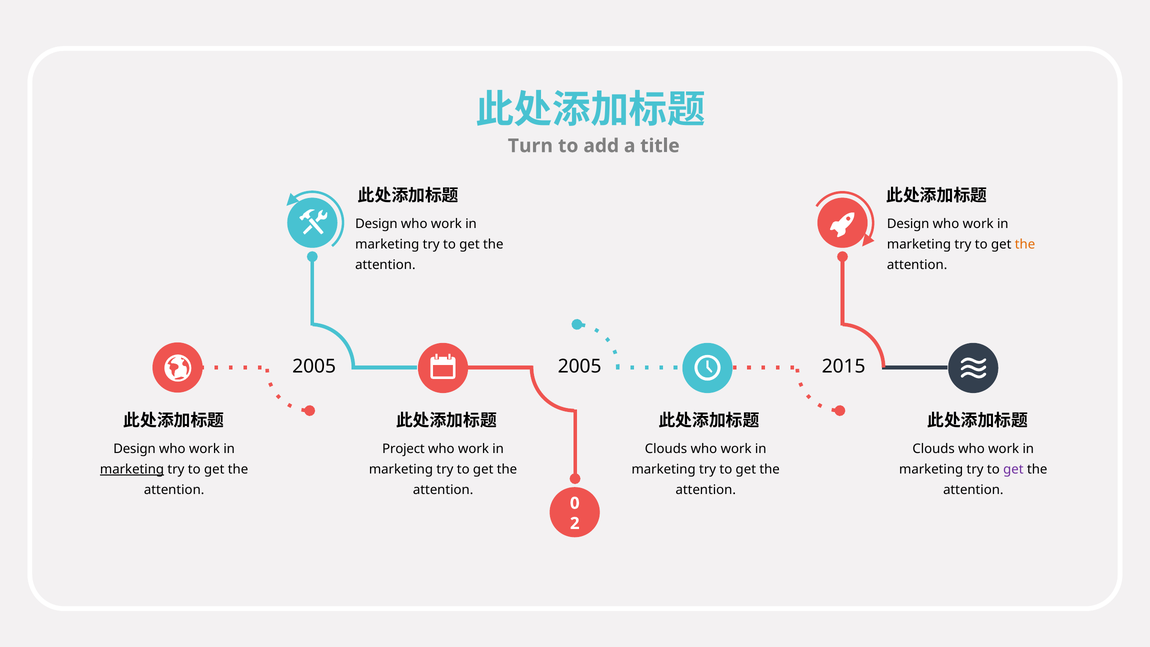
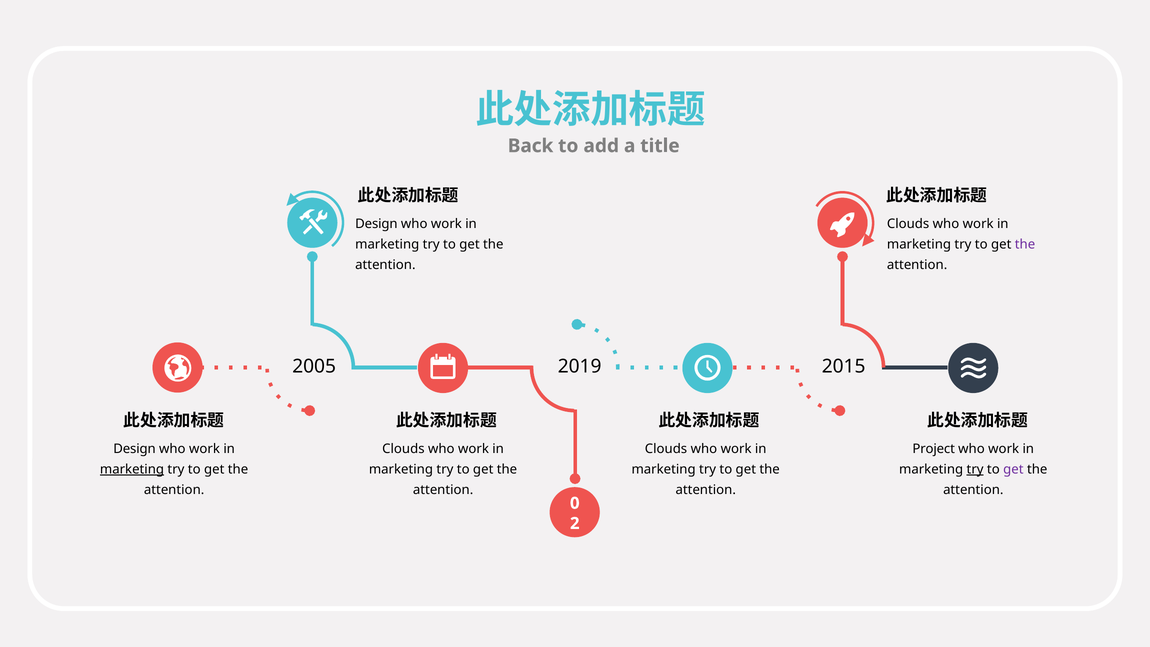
Turn: Turn -> Back (531, 146)
Design: Design -> Clouds (908, 224)
the colour: orange -> purple (1025, 244)
2005 2005: 2005 -> 2019 (580, 366)
Project: Project -> Clouds (403, 449)
Clouds: Clouds -> Project (934, 449)
try underline: none -> present (975, 469)
